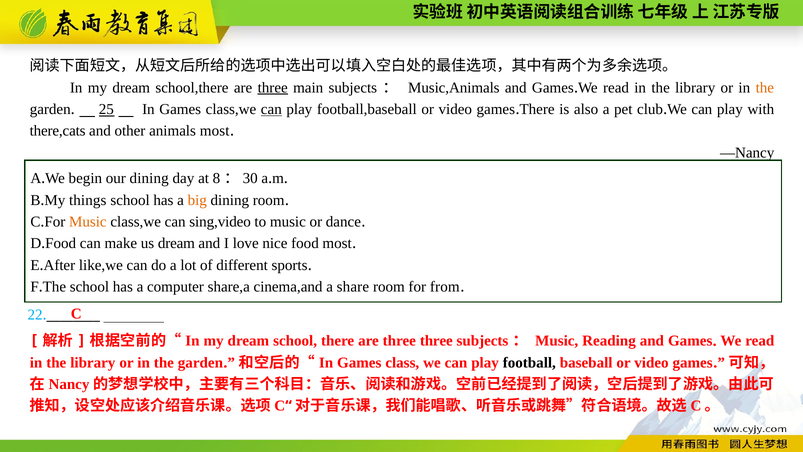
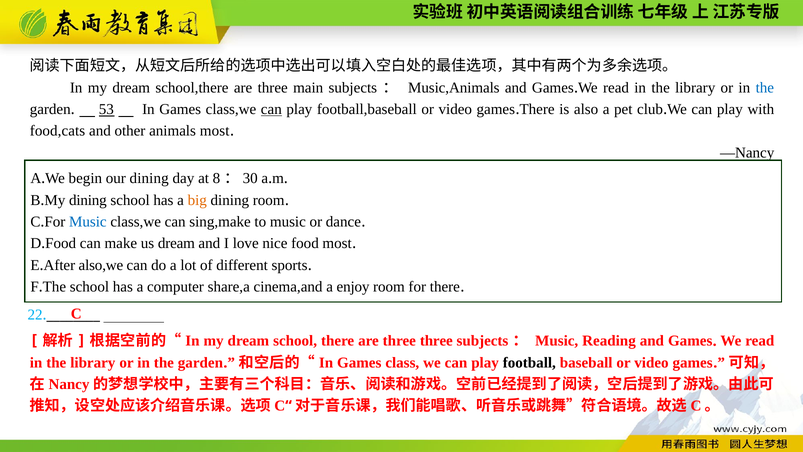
three underline: present -> none (273, 88)
the colour: orange -> blue (765, 88)
25: 25 -> 53 (106, 109)
there,cats: there,cats -> food,cats (57, 131)
My things: things -> dining (88, 200)
Music colour: orange -> blue (88, 222)
sing,video: sing,video -> sing,make (220, 222)
like,we: like,we -> also,we (101, 265)
share: share -> enjoy (353, 287)
for from: from -> there (445, 287)
